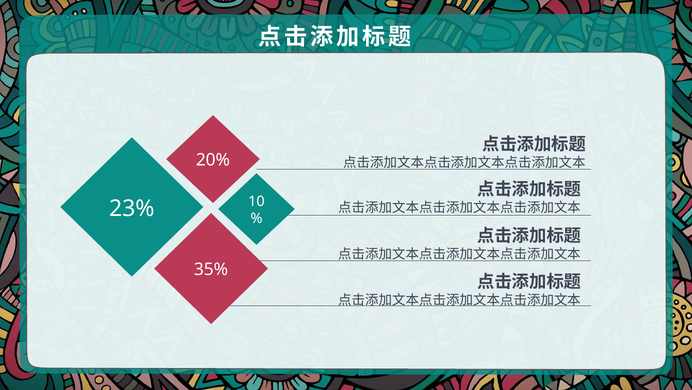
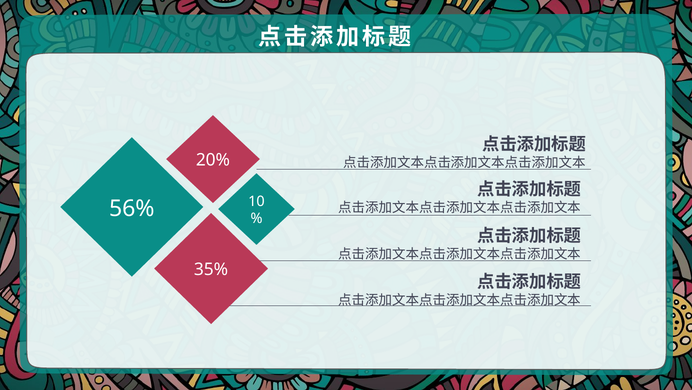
23%: 23% -> 56% (132, 208)
